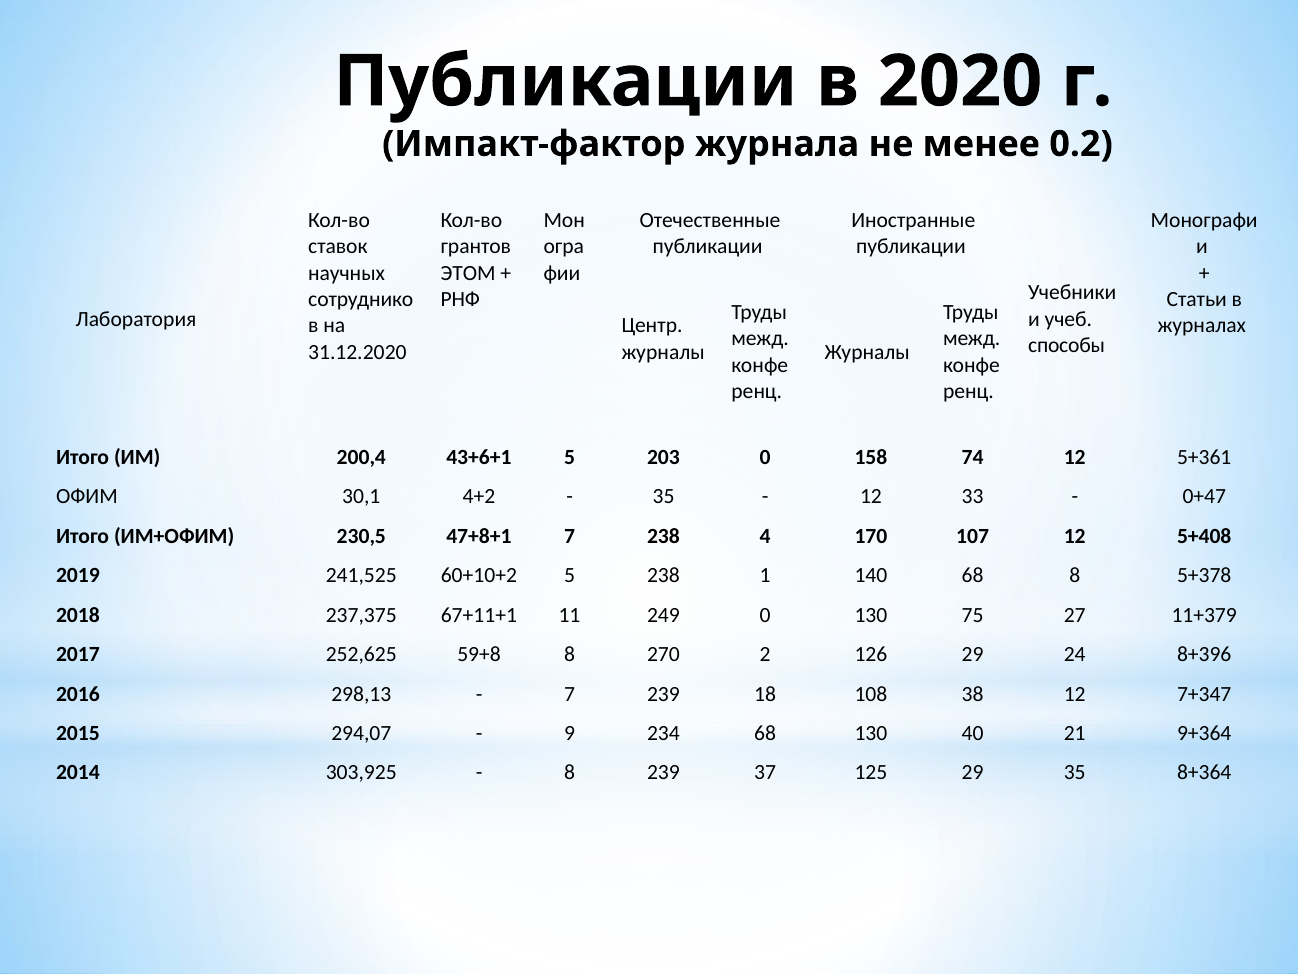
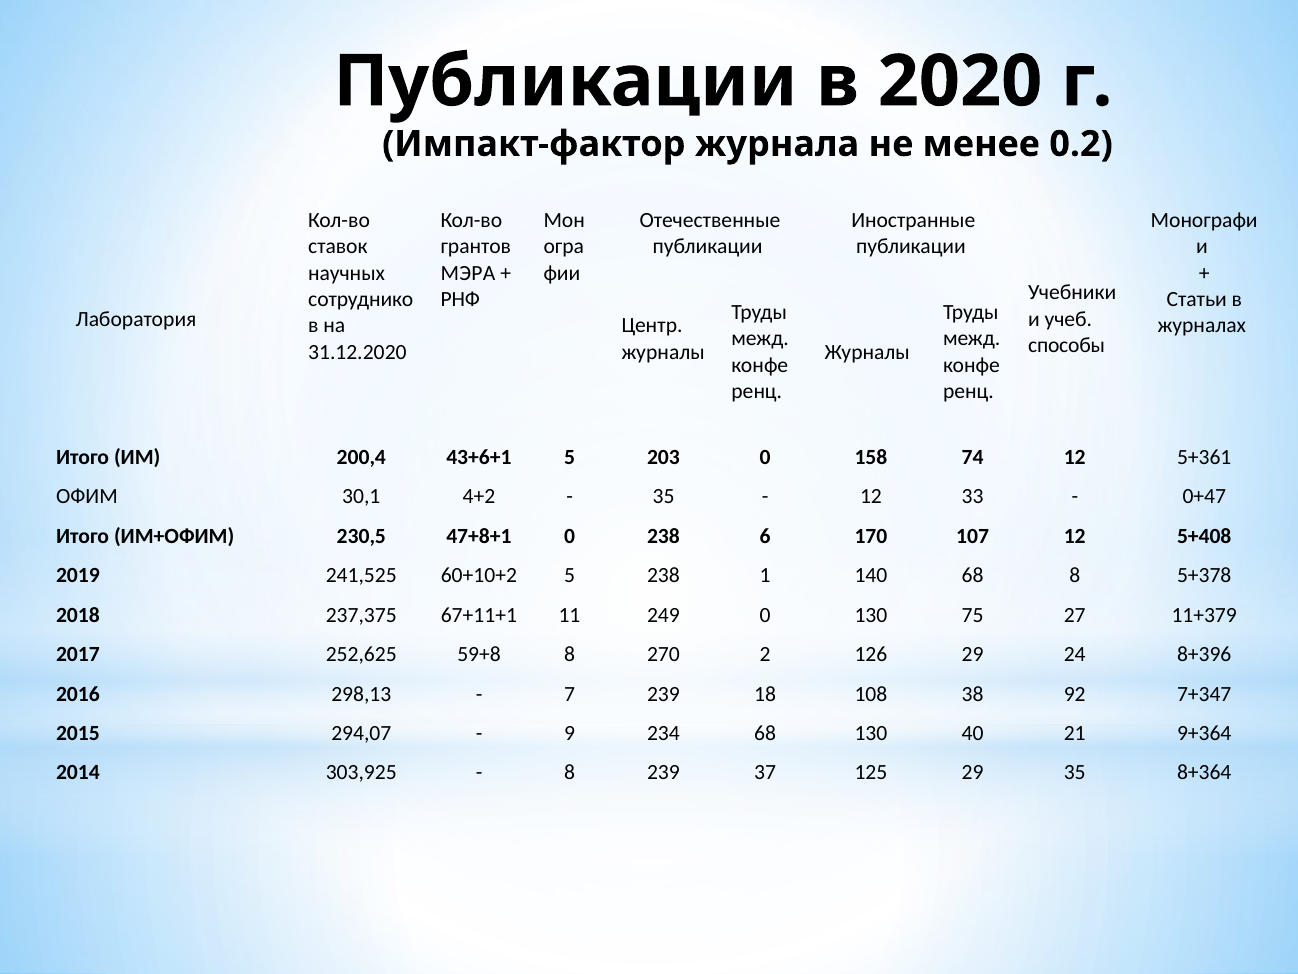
ЭТОМ: ЭТОМ -> МЭРА (468, 273)
47+8+1 7: 7 -> 0 (570, 536)
4: 4 -> 6 (765, 536)
38 12: 12 -> 92 (1075, 694)
